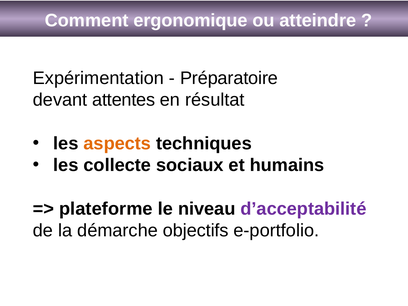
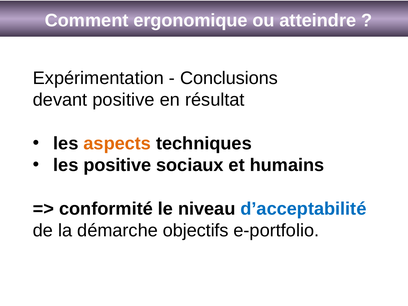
Préparatoire: Préparatoire -> Conclusions (229, 78)
devant attentes: attentes -> positive (124, 100)
les collecte: collecte -> positive (117, 165)
plateforme: plateforme -> conformité (106, 209)
d’acceptabilité colour: purple -> blue (303, 209)
